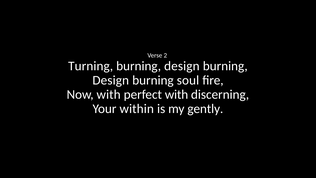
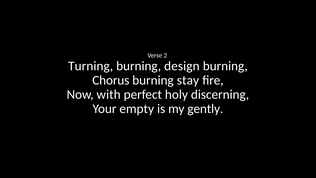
Design: Design -> Chorus (111, 80)
soul: soul -> stay (188, 80)
perfect with: with -> holy (176, 94)
within: within -> empty (137, 109)
